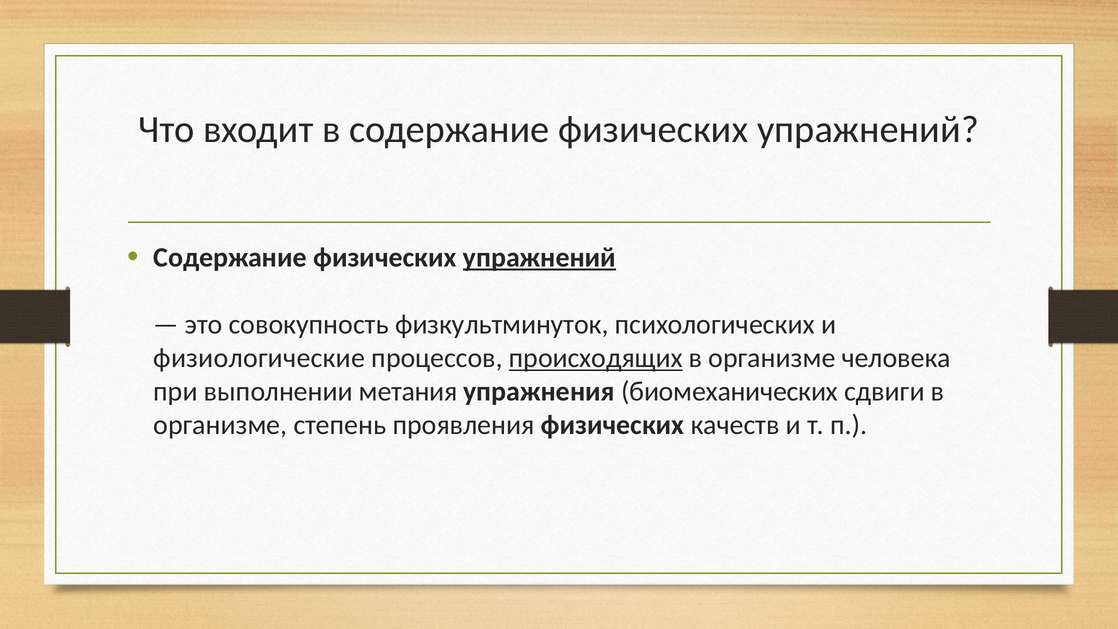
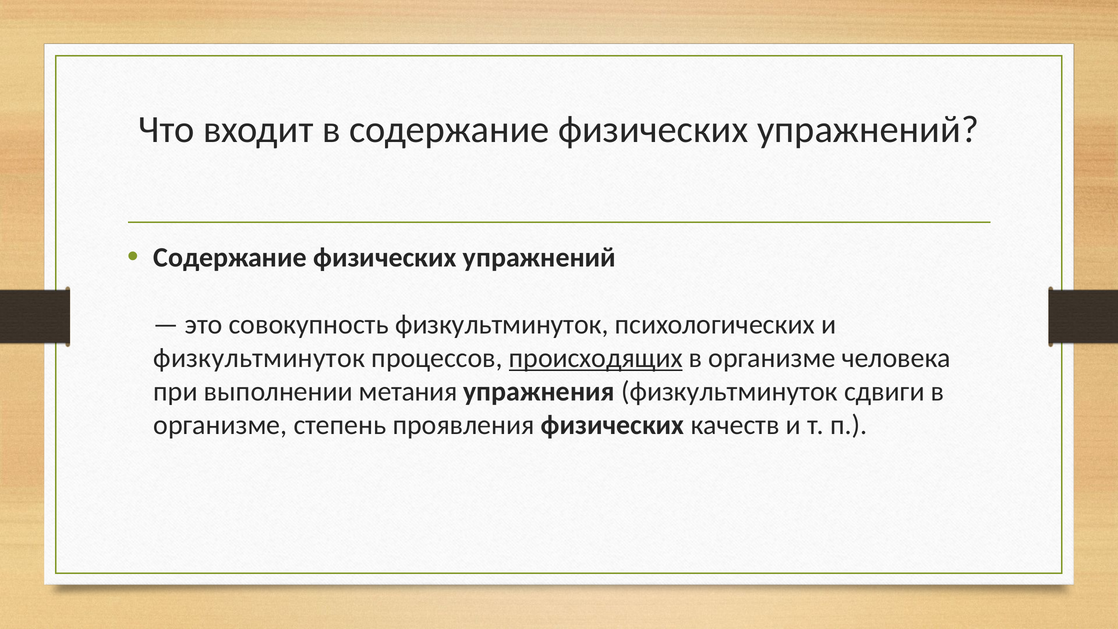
упражнений underline: present -> none (539, 257)
физиологические: физиологические -> физкультминуток (259, 358)
упражнения биомеханических: биомеханических -> физкультминуток (729, 392)
